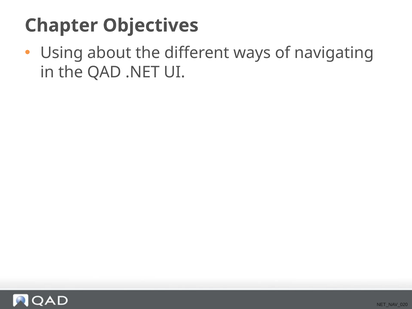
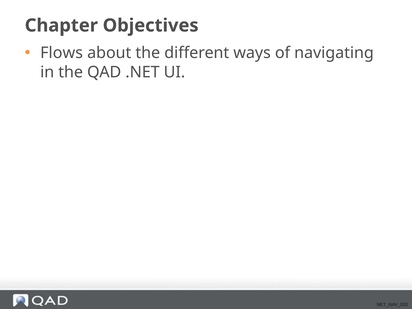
Using: Using -> Flows (62, 53)
